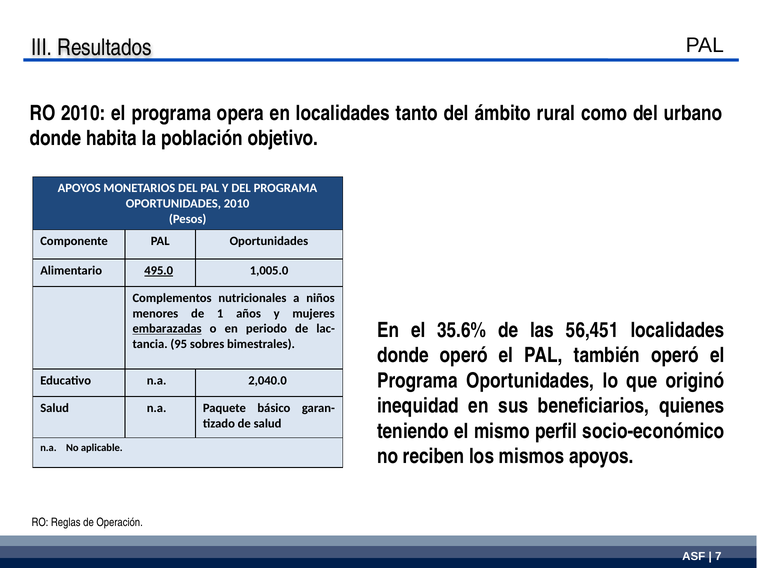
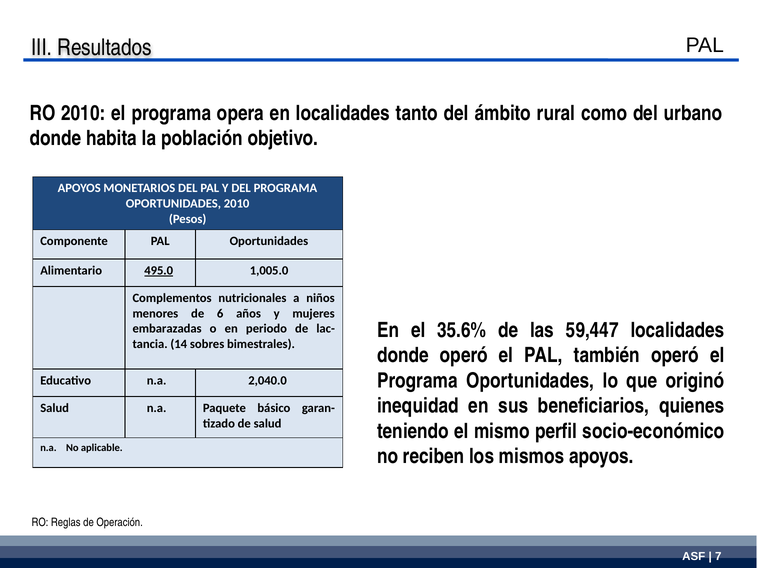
1: 1 -> 6 (220, 313)
56,451: 56,451 -> 59,447 (592, 330)
embarazadas underline: present -> none (167, 329)
95: 95 -> 14 (179, 344)
